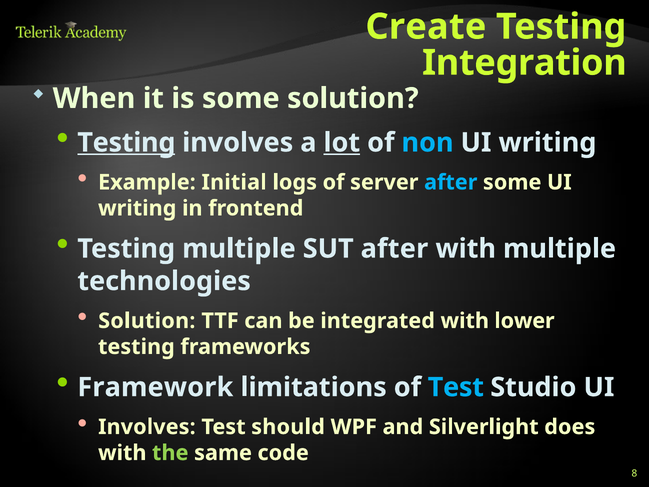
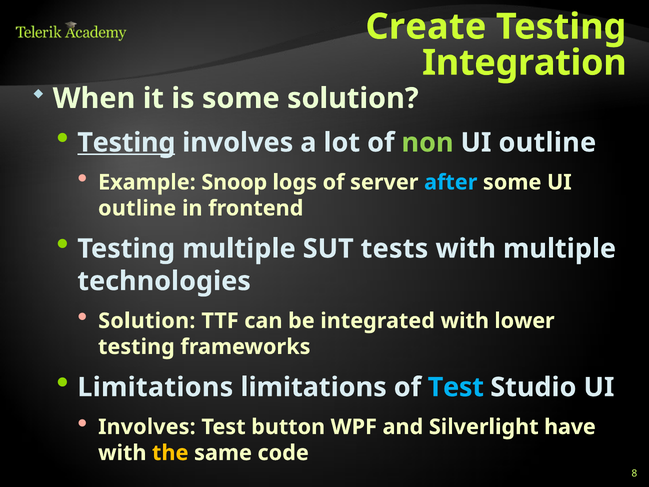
lot underline: present -> none (342, 143)
non colour: light blue -> light green (428, 143)
writing: writing -> outline (547, 143)
Initial: Initial -> Snoop (234, 182)
writing: writing -> outline (137, 208)
SUT after: after -> tests (394, 249)
Framework: Framework -> Limitations (155, 387)
should: should -> button (288, 427)
does: does -> have (570, 427)
the colour: light green -> yellow (170, 453)
